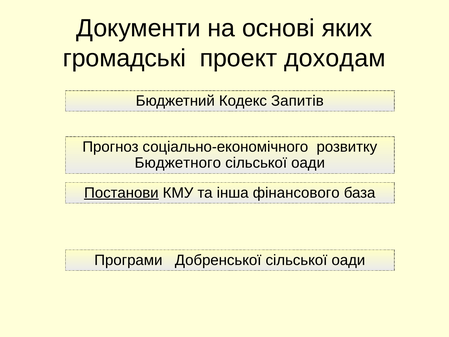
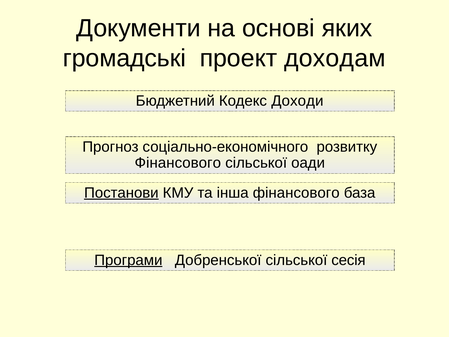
Запитів: Запитів -> Доходи (297, 101)
Бюджетного: Бюджетного -> Фінансового (178, 163)
Програми underline: none -> present (128, 260)
Добренської сільської оади: оади -> сесія (348, 260)
